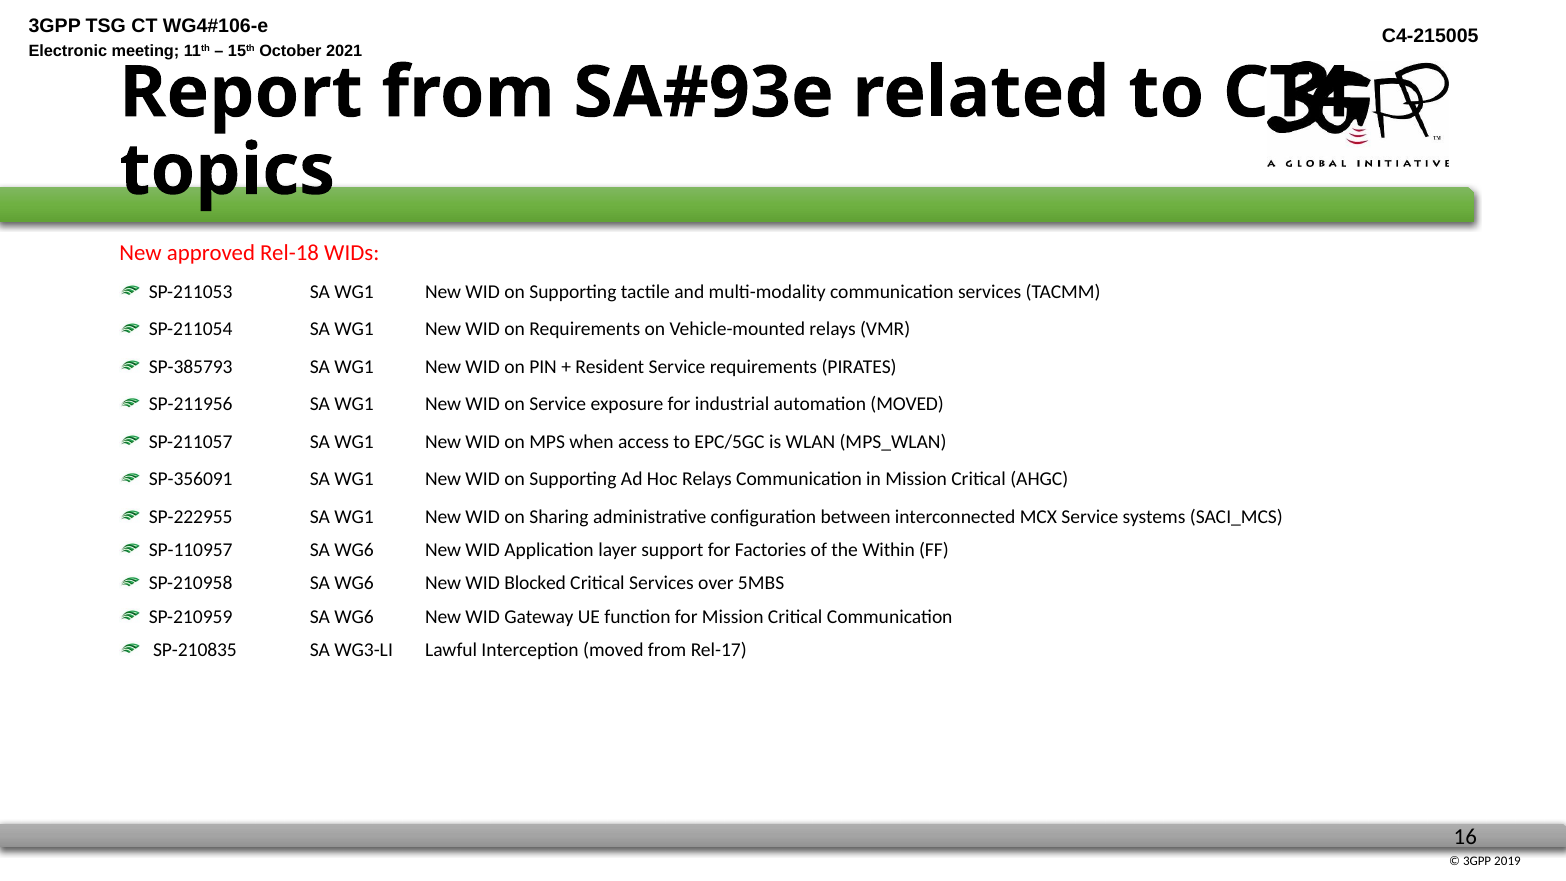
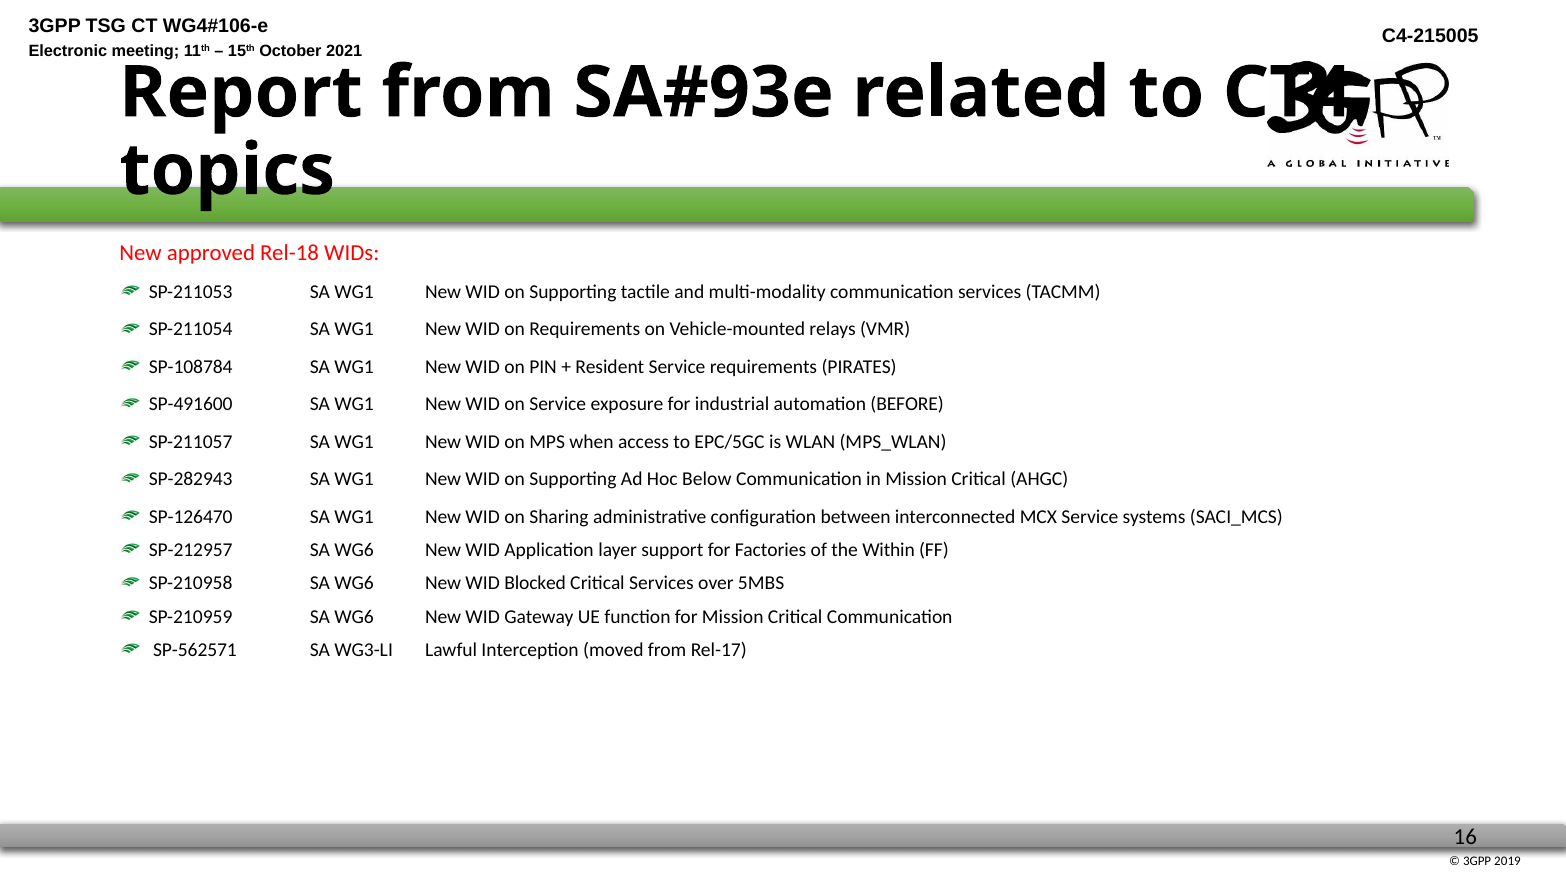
SP-385793: SP-385793 -> SP-108784 (191, 367)
SP-211956: SP-211956 -> SP-491600 (191, 404)
automation MOVED: MOVED -> BEFORE (907, 404)
SP-356091: SP-356091 -> SP-282943 (191, 479)
Hoc Relays: Relays -> Below (707, 479)
SP-222955: SP-222955 -> SP-126470 (191, 517)
SP-110957: SP-110957 -> SP-212957 (191, 550)
SP-210835: SP-210835 -> SP-562571 (195, 650)
